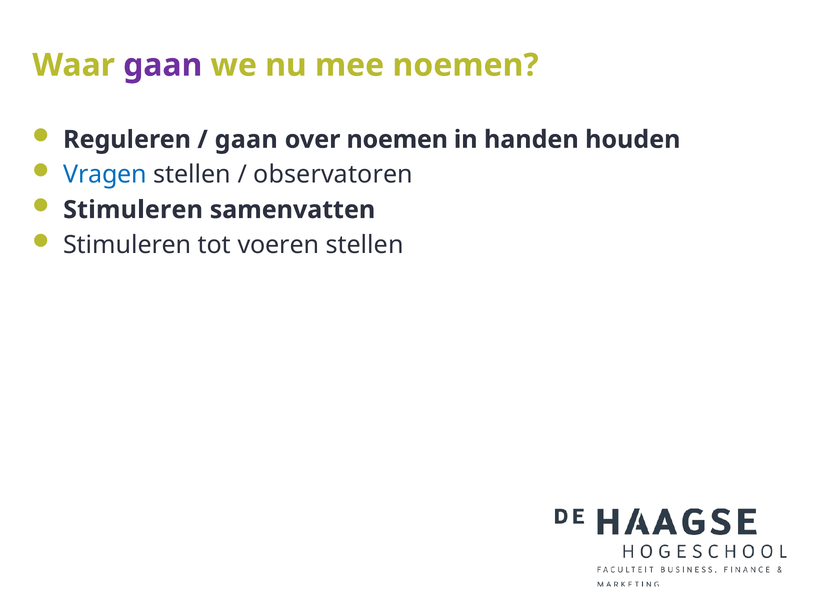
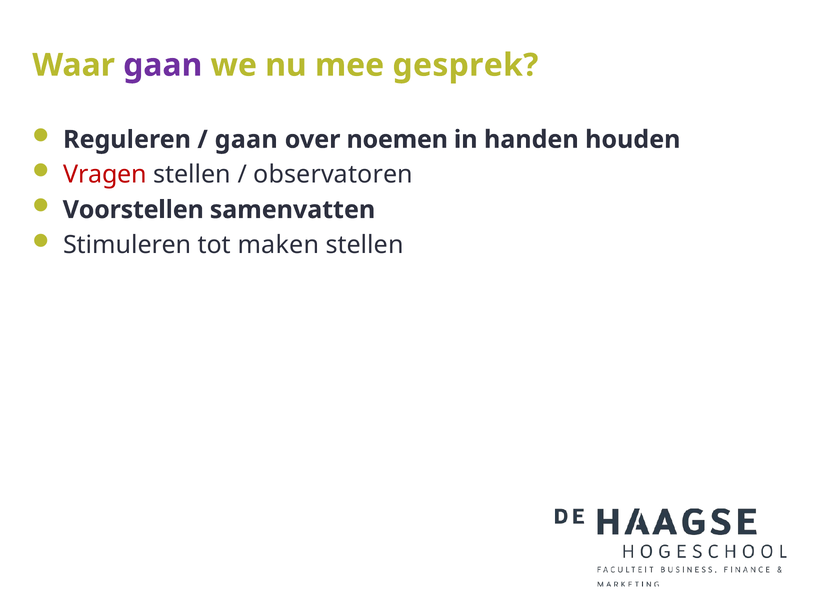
mee noemen: noemen -> gesprek (465, 65)
Vragen colour: blue -> red (105, 175)
Stimuleren: Stimuleren -> Voorstellen (133, 210)
voeren: voeren -> maken (278, 245)
